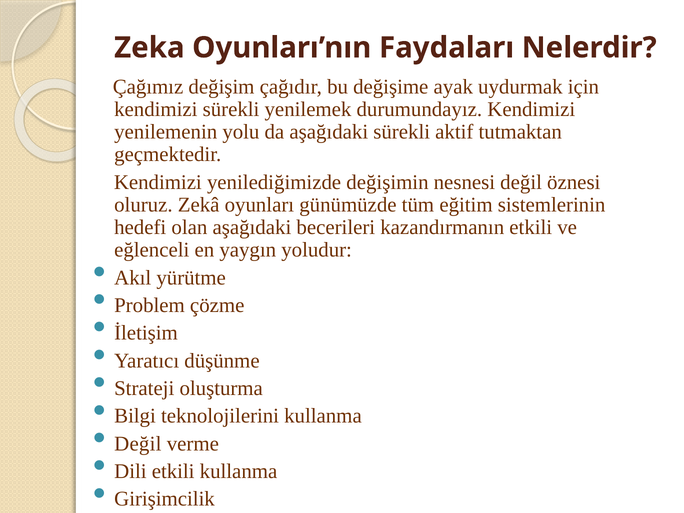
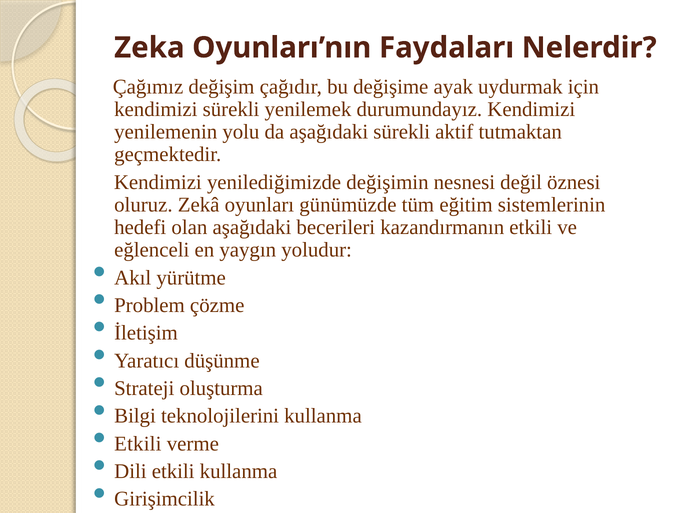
Değil: Değil -> Etkili (138, 444)
